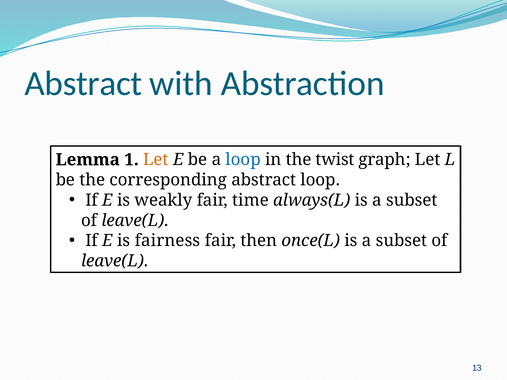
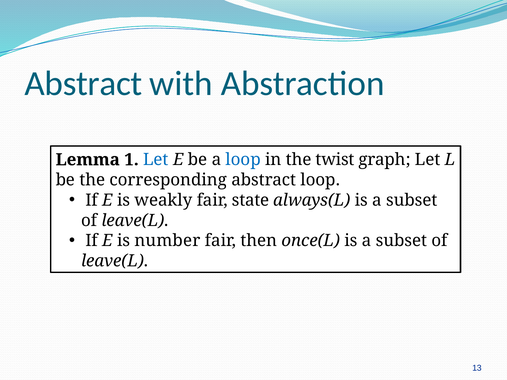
Let colour: orange -> blue (156, 160)
time: time -> state (251, 200)
fairness: fairness -> number (167, 241)
